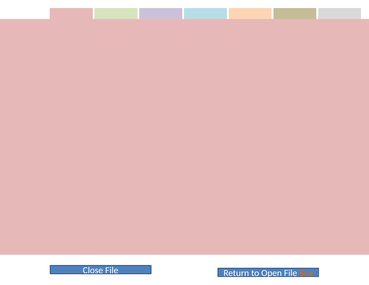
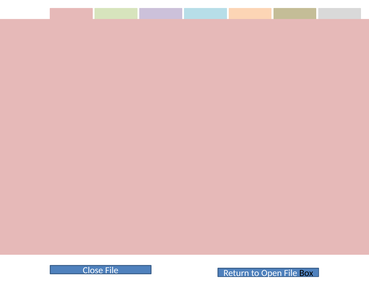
Box colour: orange -> black (306, 273)
